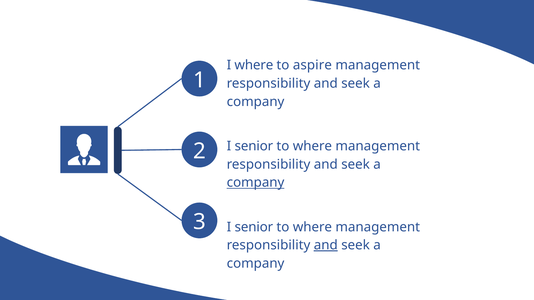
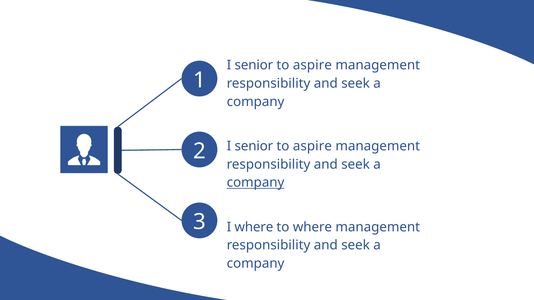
where: where -> senior (254, 65)
where: where -> aspire (312, 146)
senior: senior -> where (254, 227)
and underline: present -> none (326, 245)
